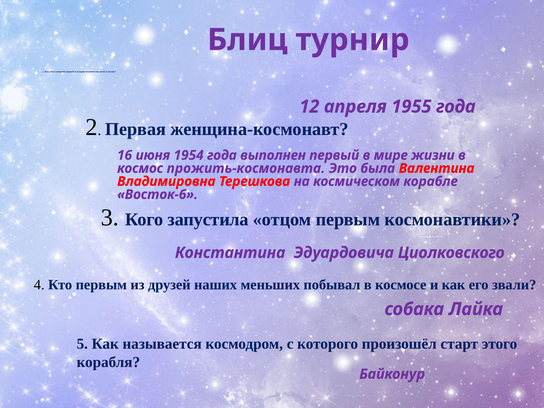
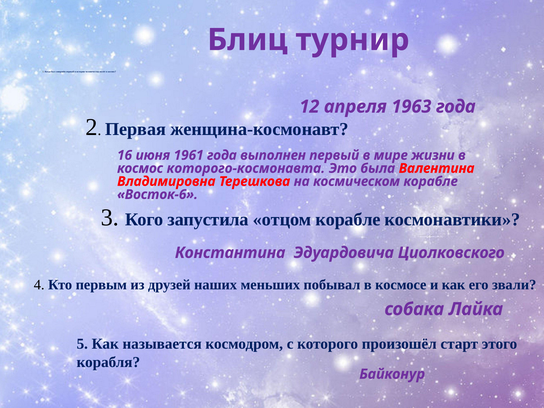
1955: 1955 -> 1963 (411, 107)
1954: 1954 -> 1961 (189, 155)
прожить-космонавта: прожить-космонавта -> которого-космонавта (246, 168)
отцом первым: первым -> корабле (348, 220)
